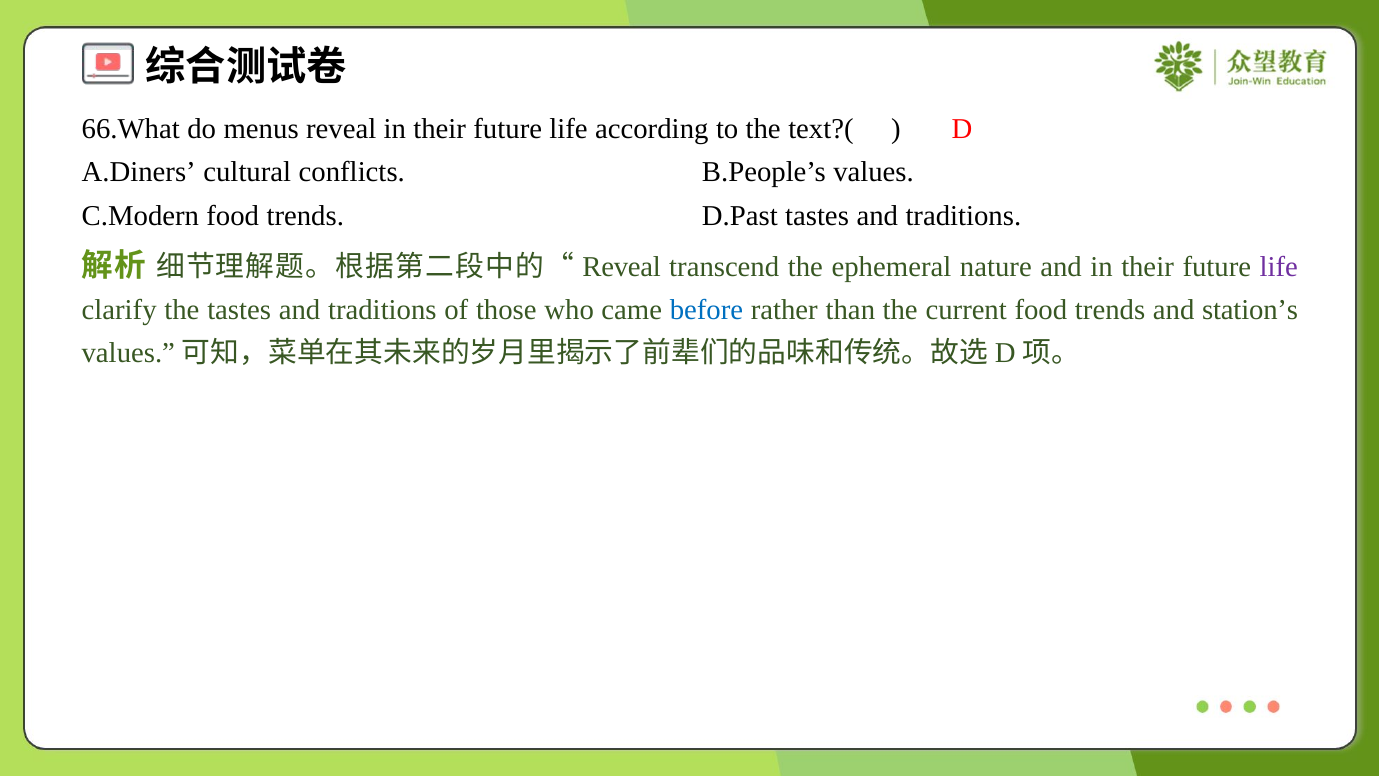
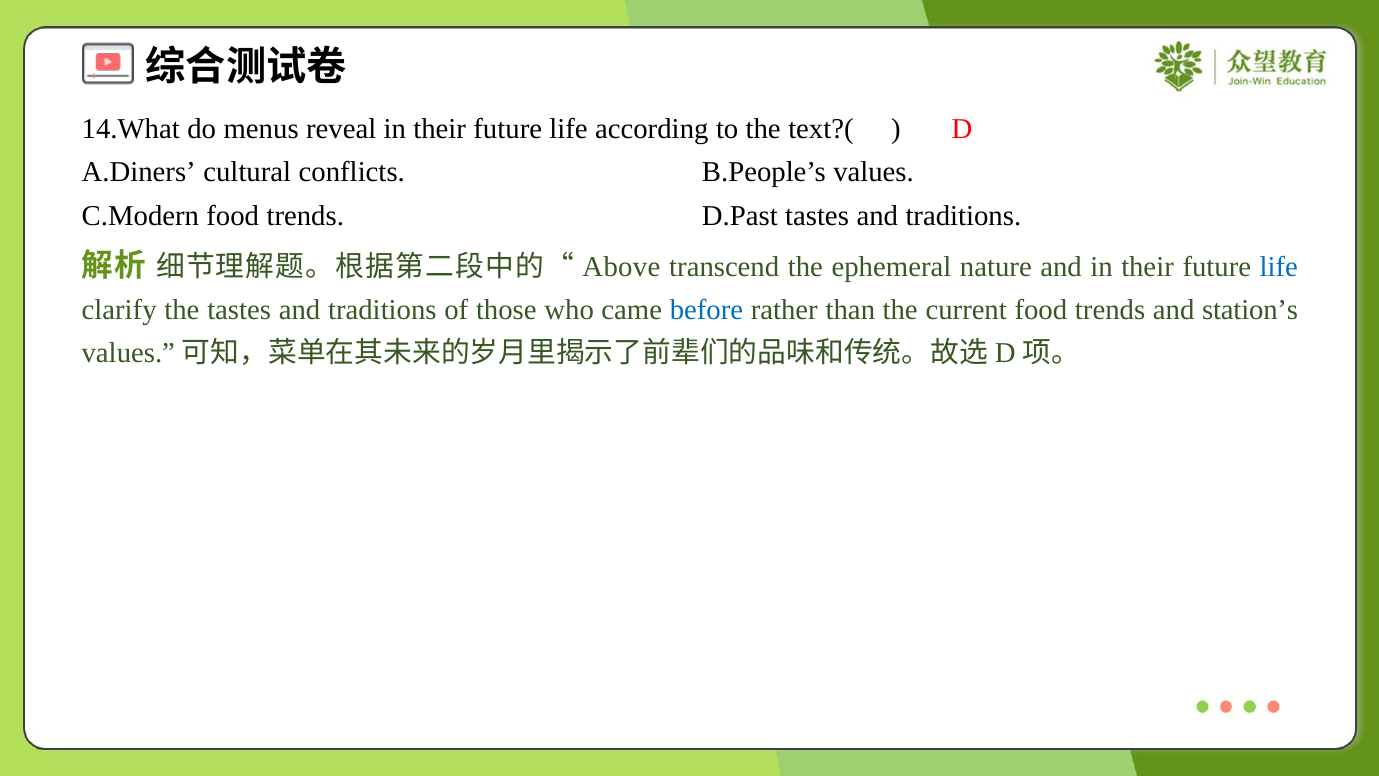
66.What: 66.What -> 14.What (131, 129)
Reveal: Reveal -> Above (621, 267)
life colour: purple -> blue (1279, 267)
